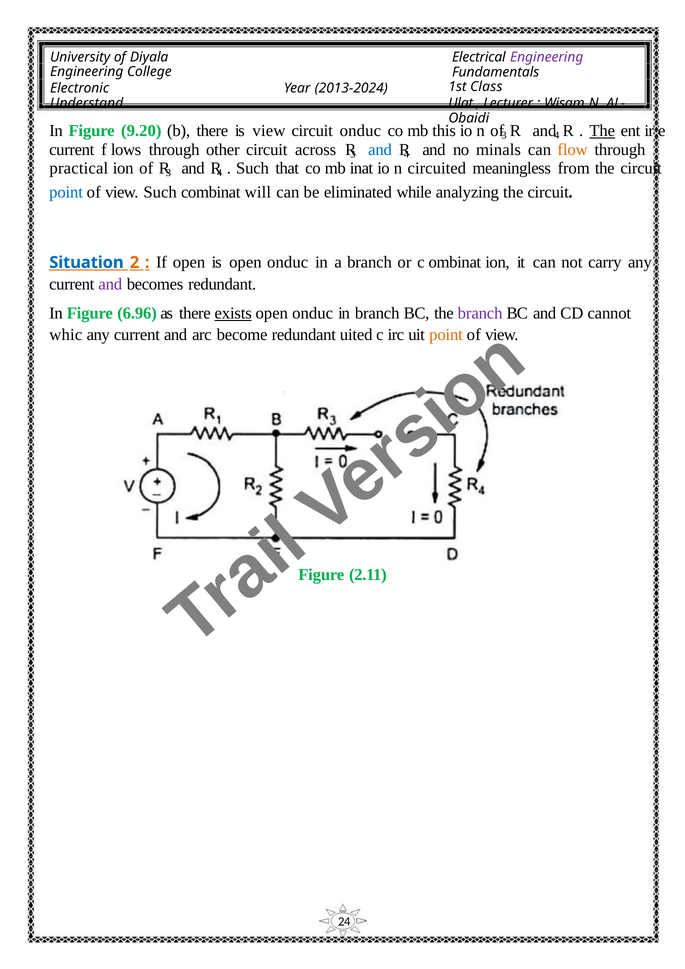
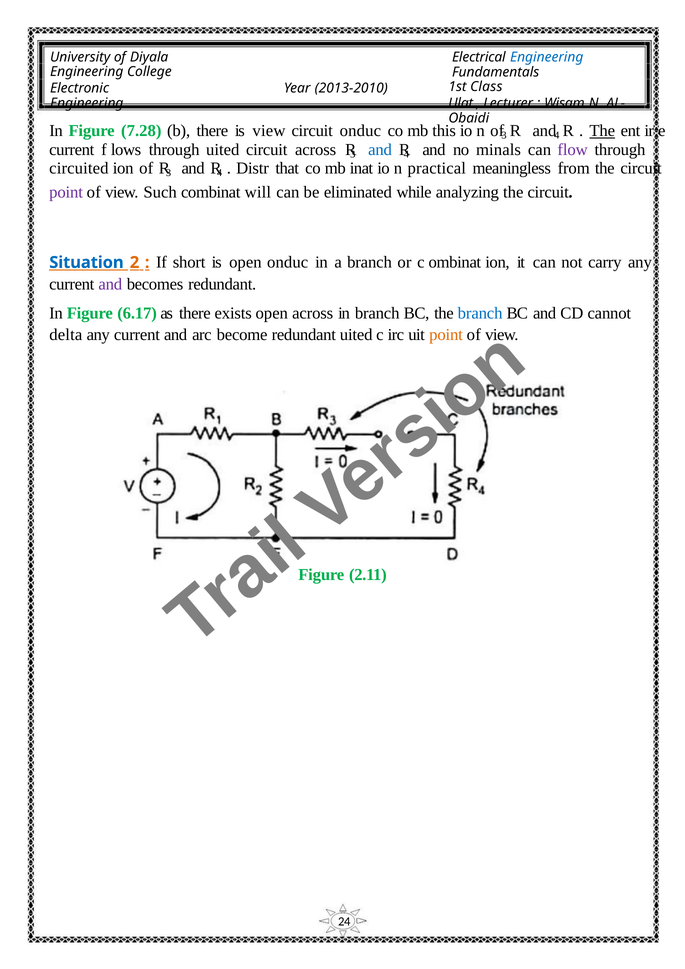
Engineering colour: purple -> blue (547, 57)
2013-2024: 2013-2024 -> 2013-2010 (351, 88)
Understand: Understand -> Engineering (87, 103)
9.20: 9.20 -> 7.28 (141, 131)
through other: other -> uited (223, 150)
flow colour: orange -> purple (573, 150)
practical: practical -> circuited (79, 168)
Such: Such -> Distr (252, 168)
circuited: circuited -> practical (437, 168)
point colour: blue -> purple (66, 193)
If open: open -> short (189, 263)
6.96: 6.96 -> 6.17 (137, 313)
exists underline: present -> none (233, 313)
onduc: onduc -> across (313, 313)
branch colour: purple -> blue (480, 313)
whic: whic -> delta (66, 335)
